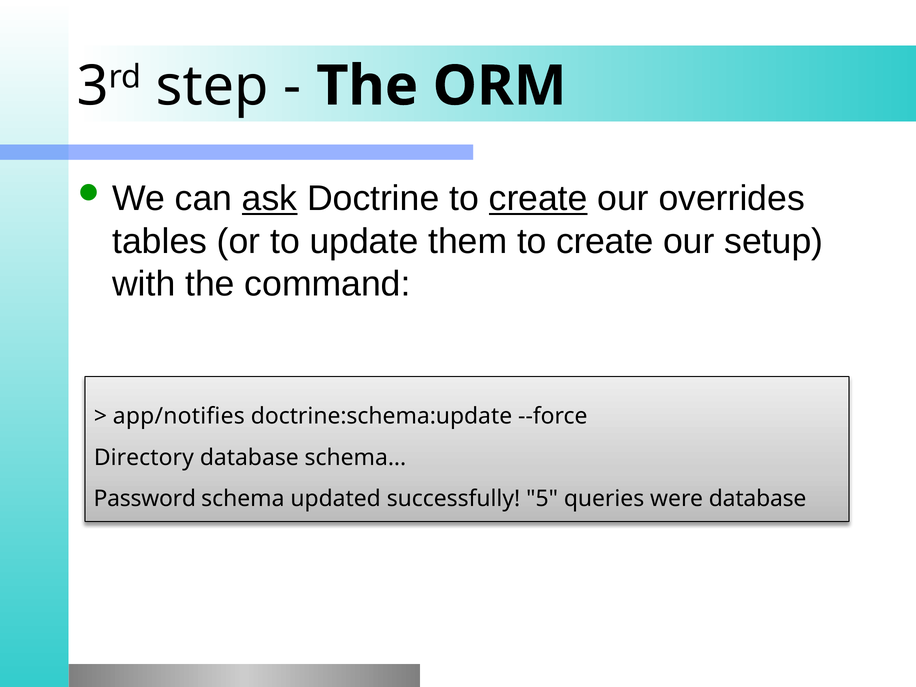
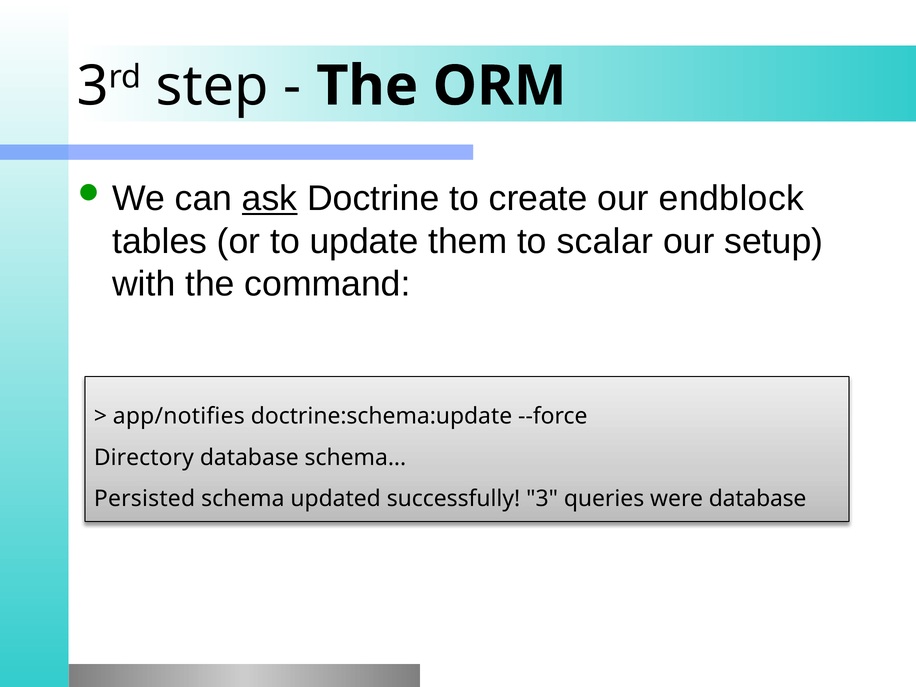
create underline: present -> none (538, 199)
overrides: overrides -> endblock (732, 199)
them to create: create -> scalar (605, 241)
Password: Password -> Persisted (145, 499)
successfully 5: 5 -> 3 (542, 499)
